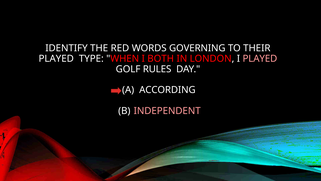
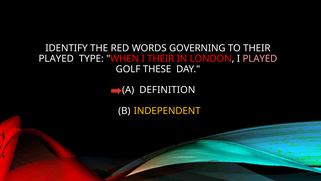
I BOTH: BOTH -> THEIR (161, 59)
RULES: RULES -> THESE (157, 69)
ACCORDING: ACCORDING -> DEFINITION (167, 90)
INDEPENDENT colour: pink -> yellow (167, 111)
